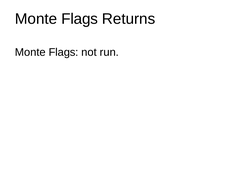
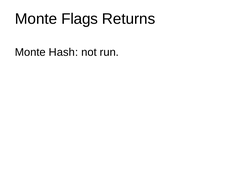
Flags: Flags -> Hash (63, 52)
